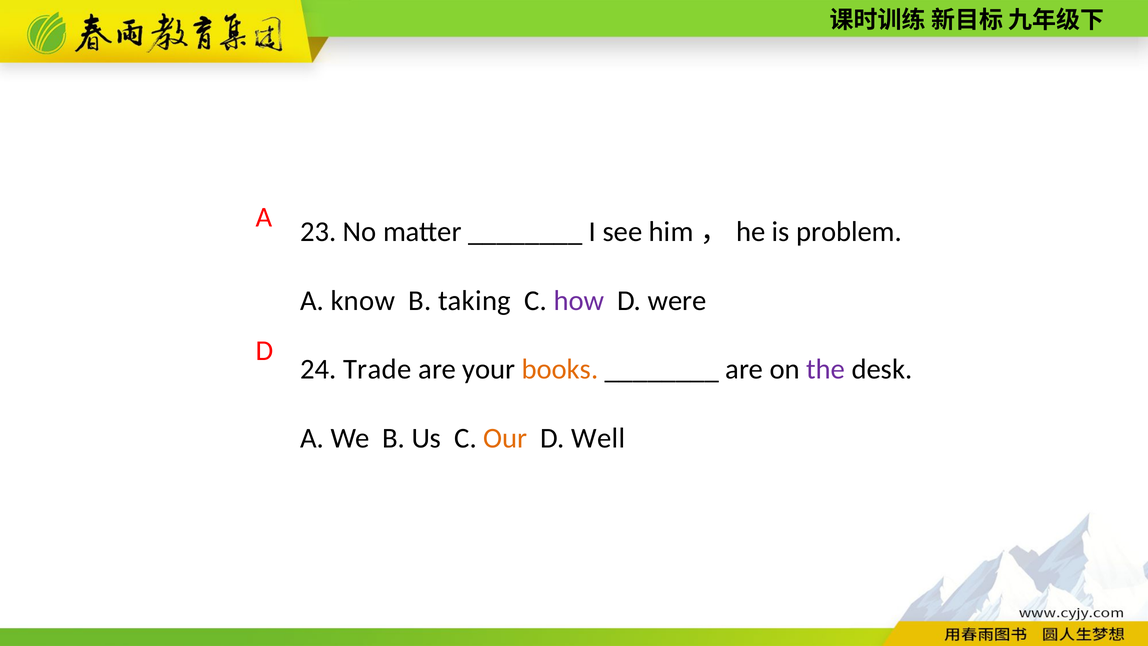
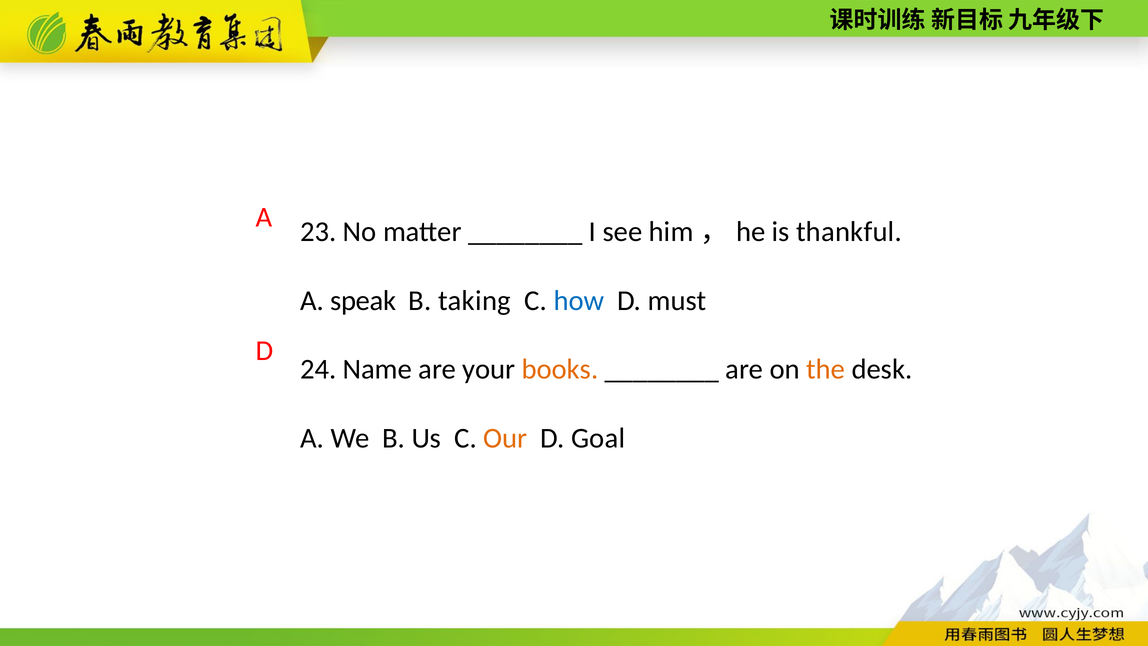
problem: problem -> thankful (849, 232)
know: know -> speak (363, 300)
how colour: purple -> blue (579, 300)
were: were -> must (677, 300)
Trade: Trade -> Name (377, 369)
the colour: purple -> orange (826, 369)
Well: Well -> Goal (598, 438)
